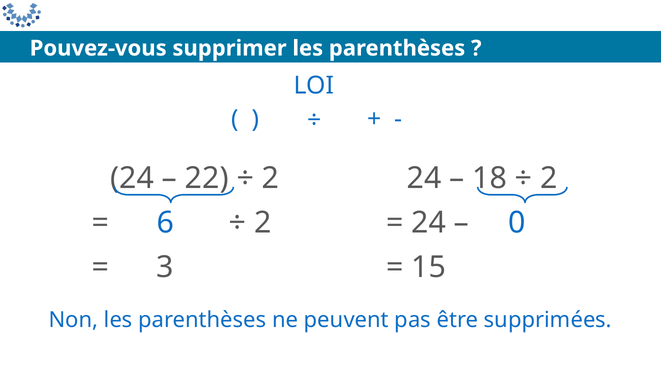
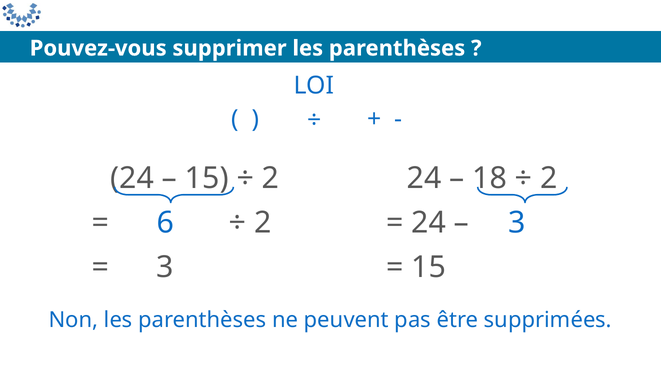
22: 22 -> 15 (207, 178)
0: 0 -> 3 (517, 223)
